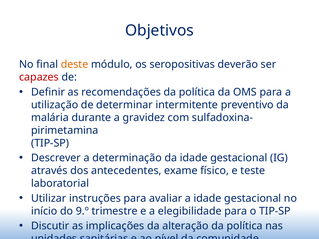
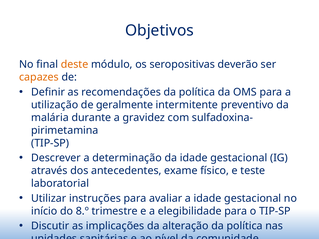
capazes colour: red -> orange (39, 77)
determinar: determinar -> geralmente (125, 105)
9.º: 9.º -> 8.º (82, 211)
